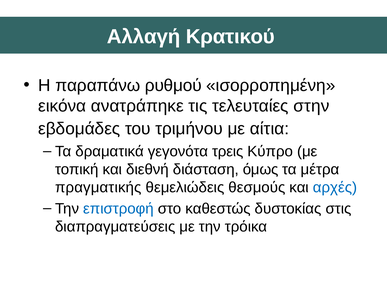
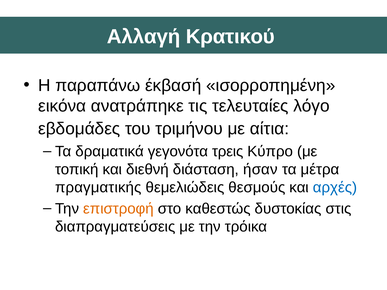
ρυθμού: ρυθμού -> έκβασή (173, 85)
στην: στην -> λόγο (311, 106)
όμως: όμως -> ήσαν (260, 170)
επιστροφή colour: blue -> orange (119, 209)
